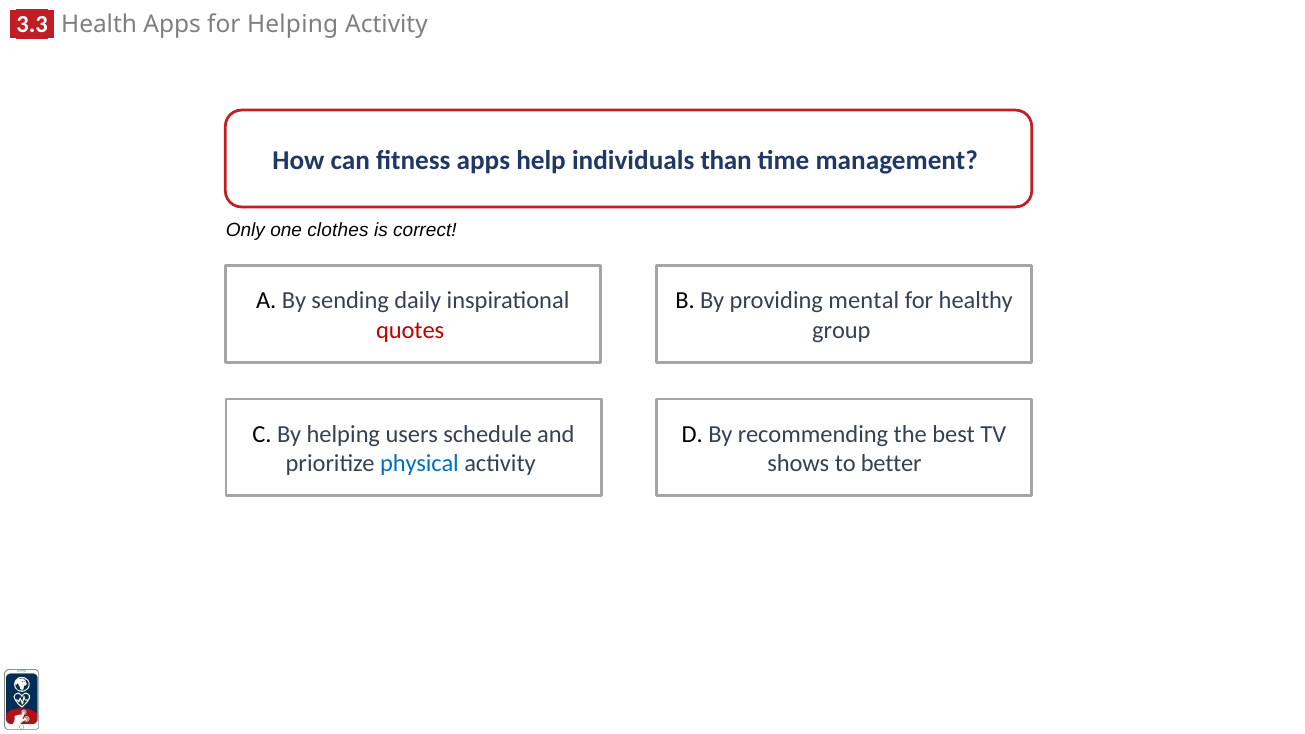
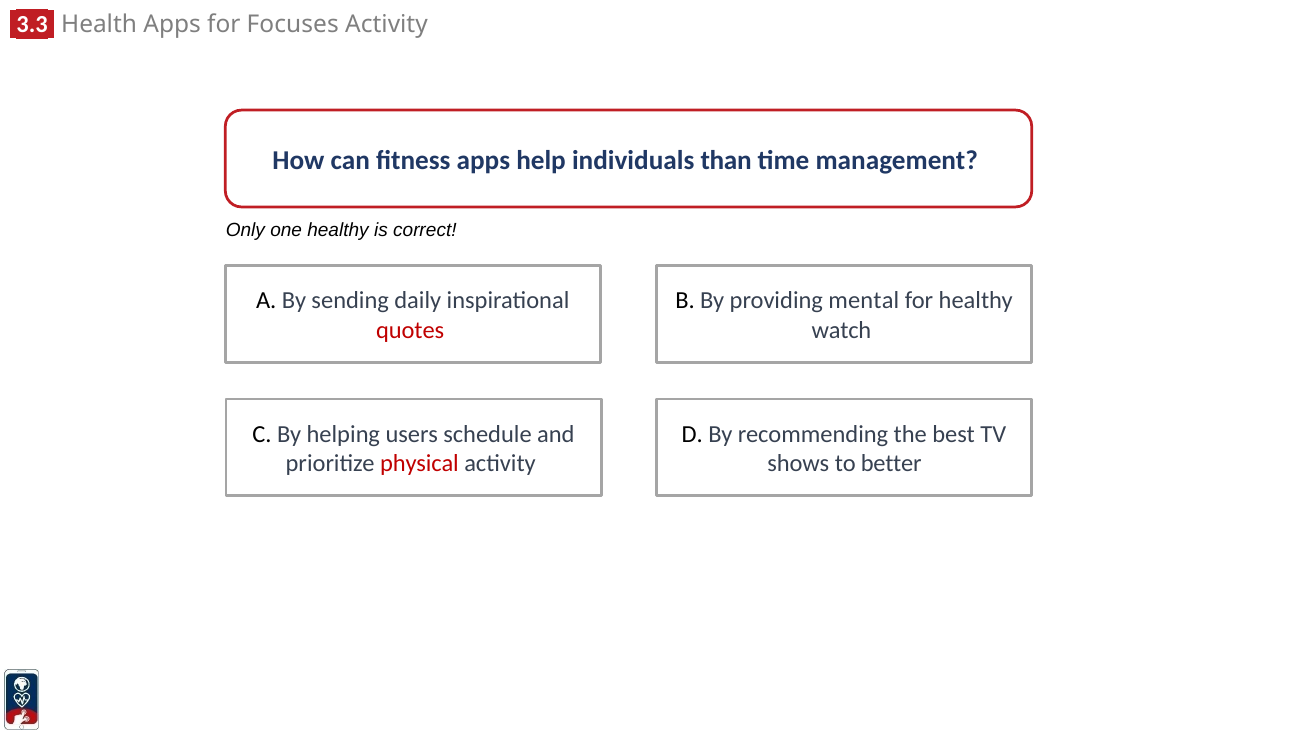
for Helping: Helping -> Focuses (293, 24)
one clothes: clothes -> healthy (338, 230)
group: group -> watch (841, 330)
physical colour: blue -> red (419, 464)
